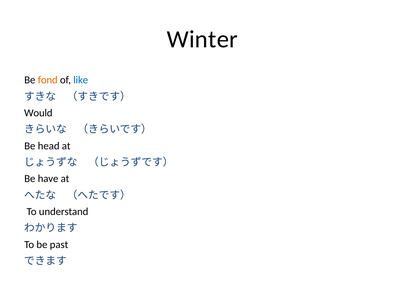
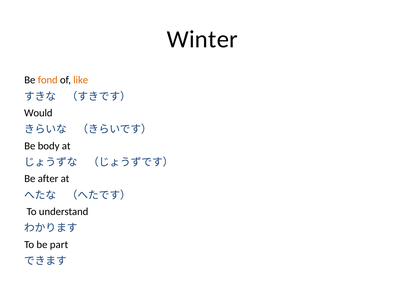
like colour: blue -> orange (81, 80)
head: head -> body (49, 146)
have: have -> after (48, 179)
past: past -> part (59, 244)
